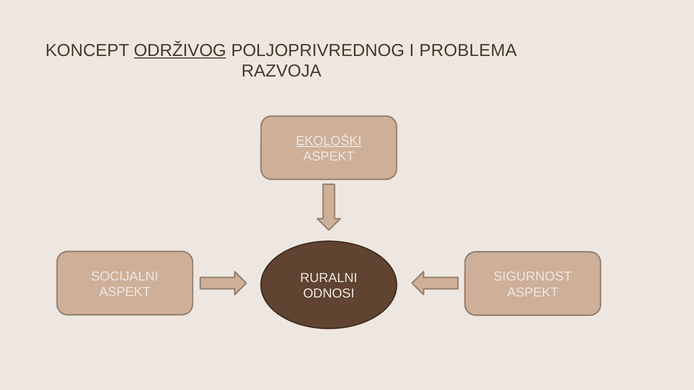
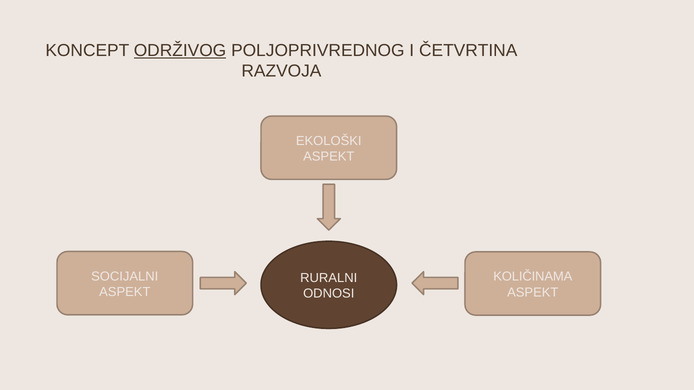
PROBLEMA: PROBLEMA -> ČETVRTINA (468, 51)
EKOLOŠKI underline: present -> none (329, 141)
SIGURNOST: SIGURNOST -> KOLIČINAMA (533, 277)
